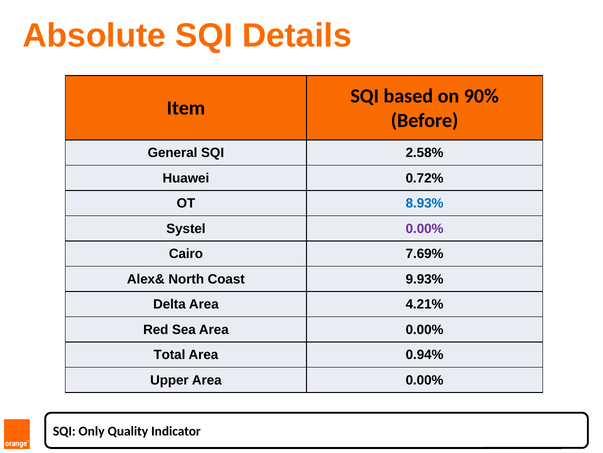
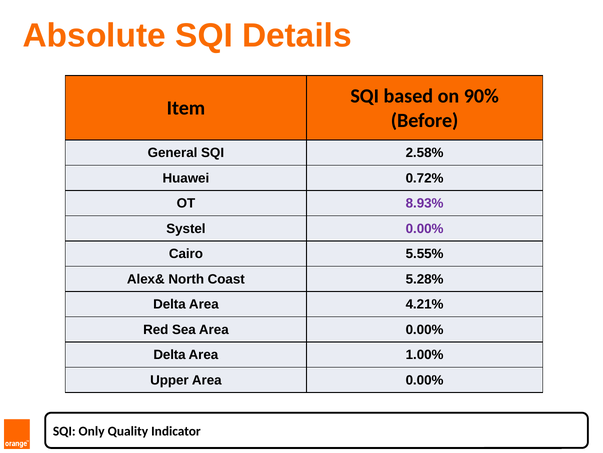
8.93% colour: blue -> purple (425, 203)
7.69%: 7.69% -> 5.55% (425, 254)
9.93%: 9.93% -> 5.28% (425, 279)
Total: Total -> Delta (170, 354)
0.94%: 0.94% -> 1.00% (425, 354)
